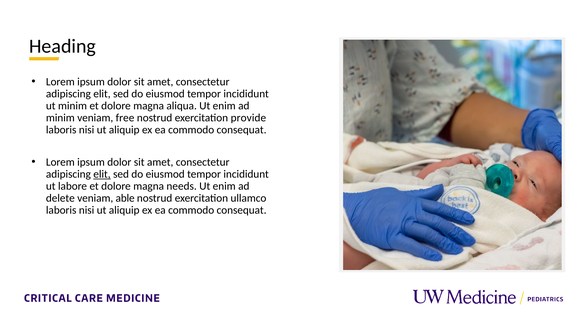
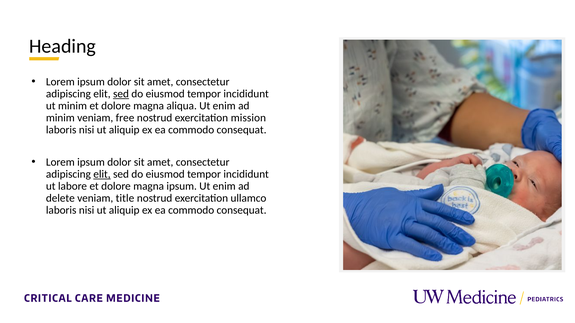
sed underline: none -> present (121, 94)
provide: provide -> mission (248, 118)
magna needs: needs -> ipsum (182, 186)
able: able -> title (125, 198)
